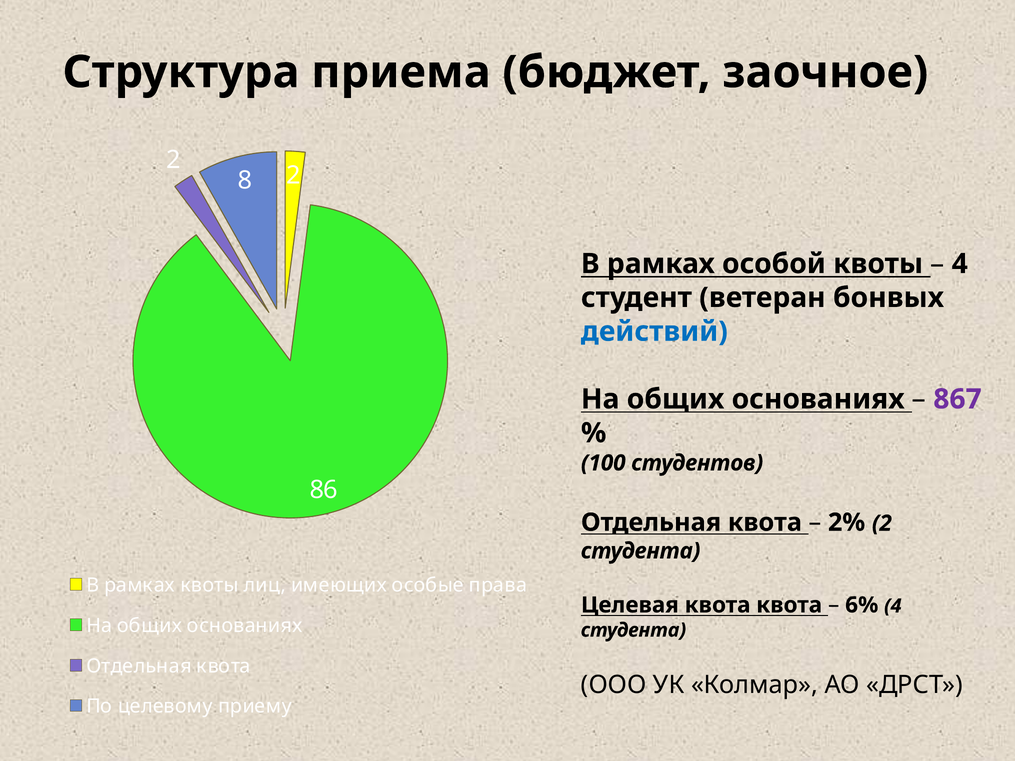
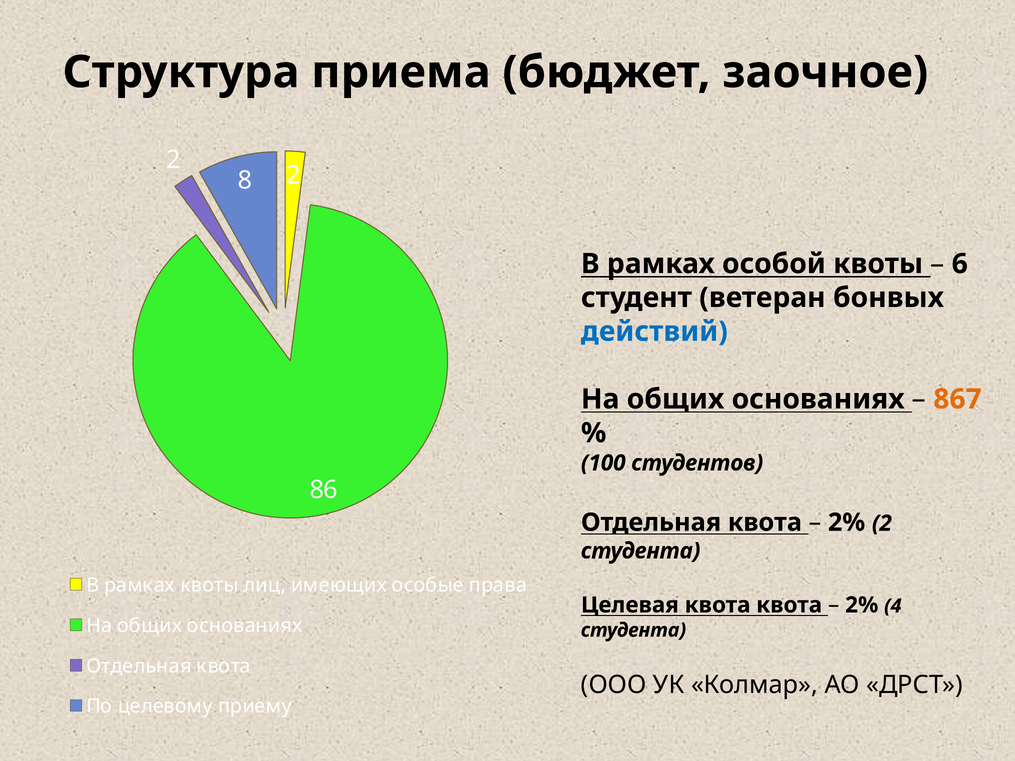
4: 4 -> 6 (960, 264)
867 colour: purple -> orange (958, 399)
6%: 6% -> 2% (862, 605)
